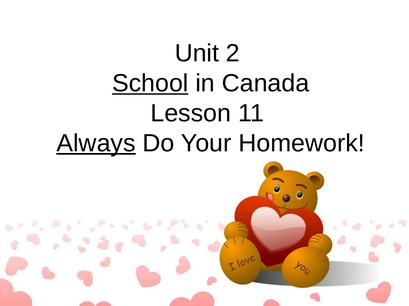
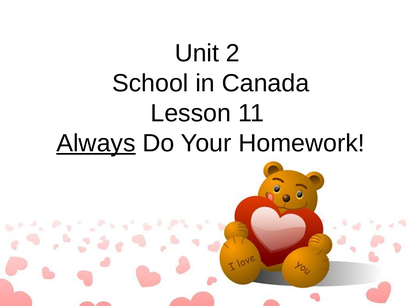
School underline: present -> none (150, 84)
